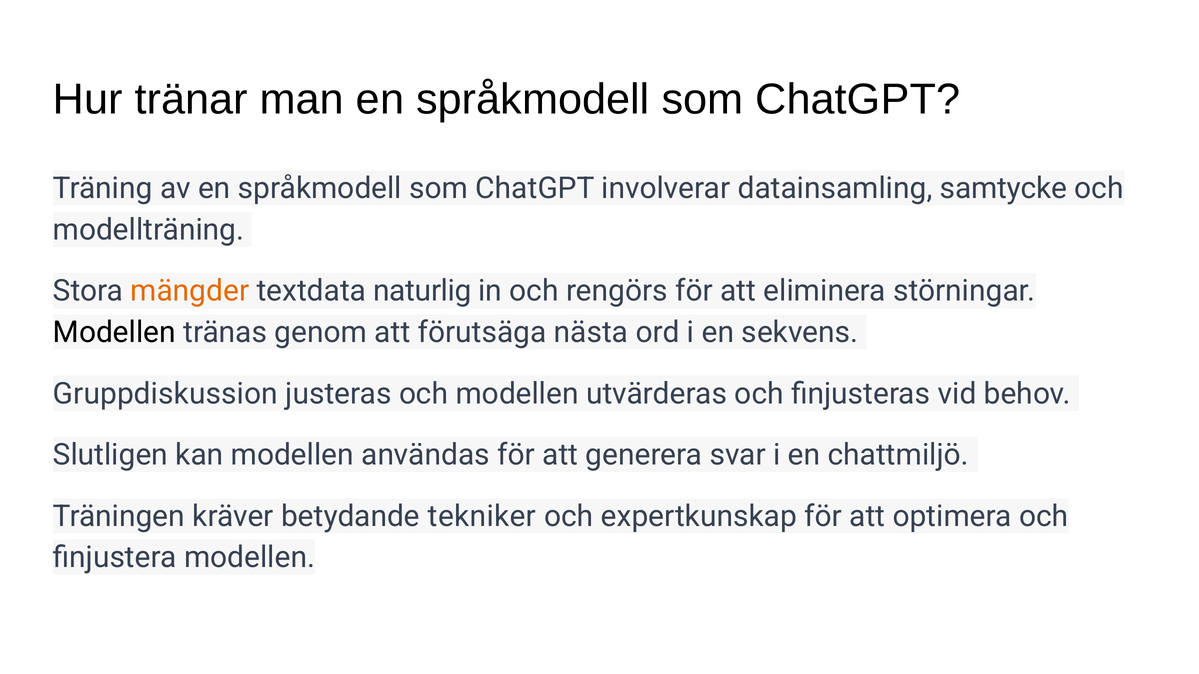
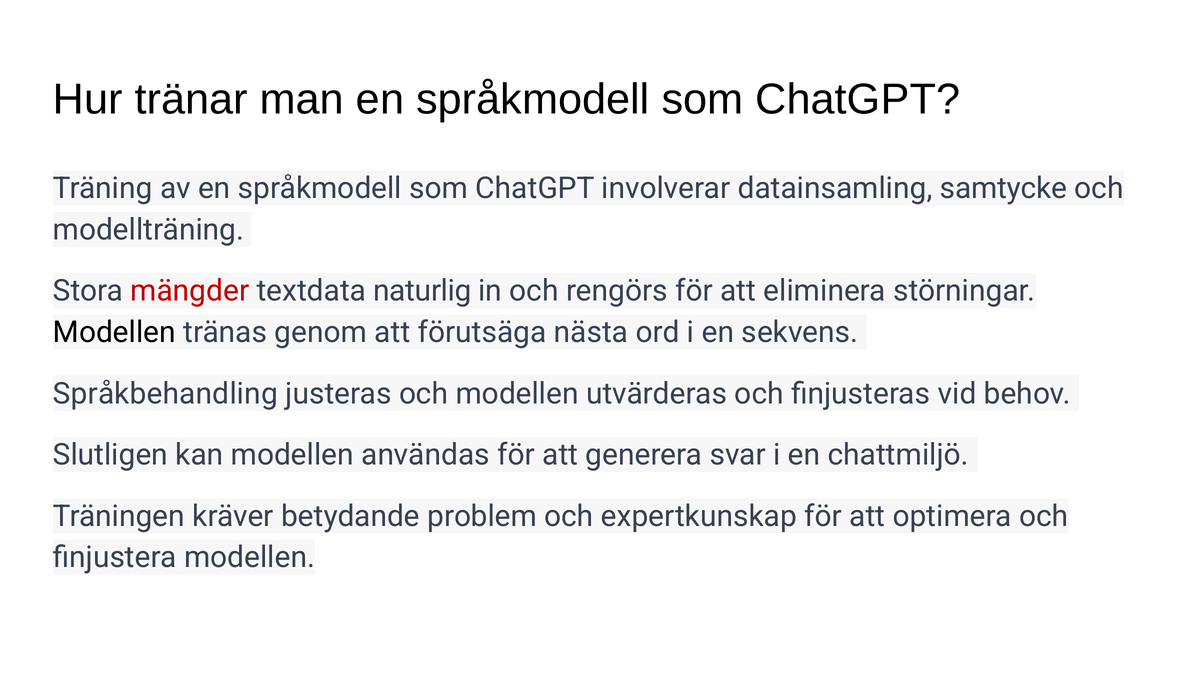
mängder colour: orange -> red (190, 291)
Gruppdiskussion: Gruppdiskussion -> Språkbehandling (165, 394)
tekniker: tekniker -> problem (482, 517)
